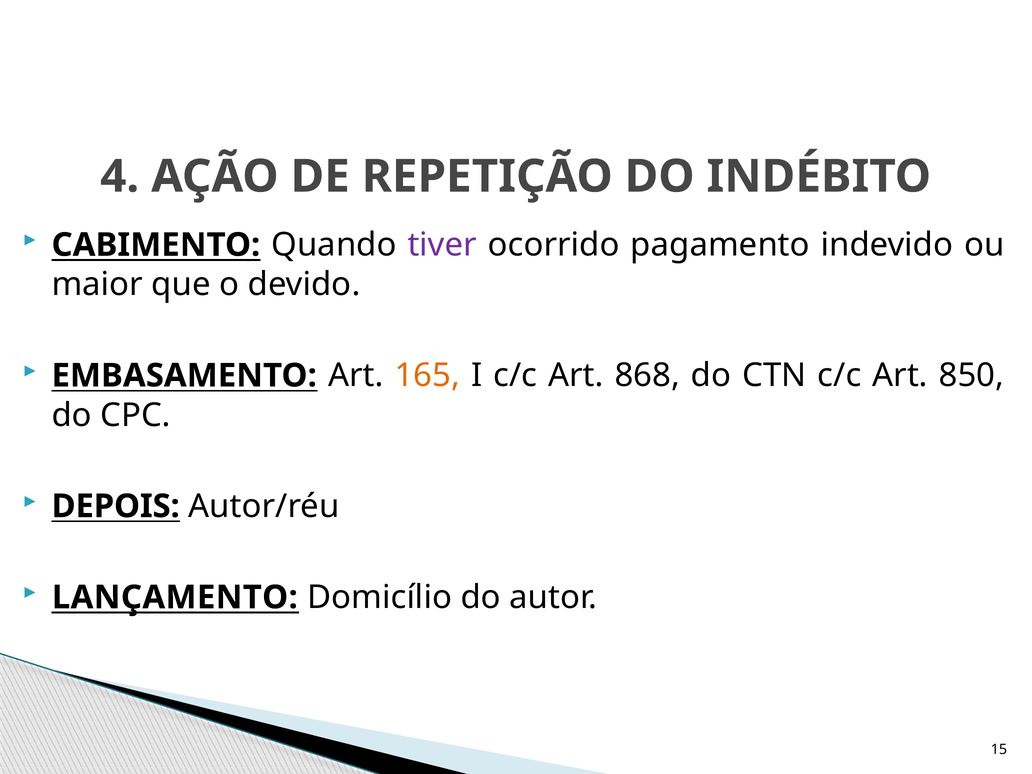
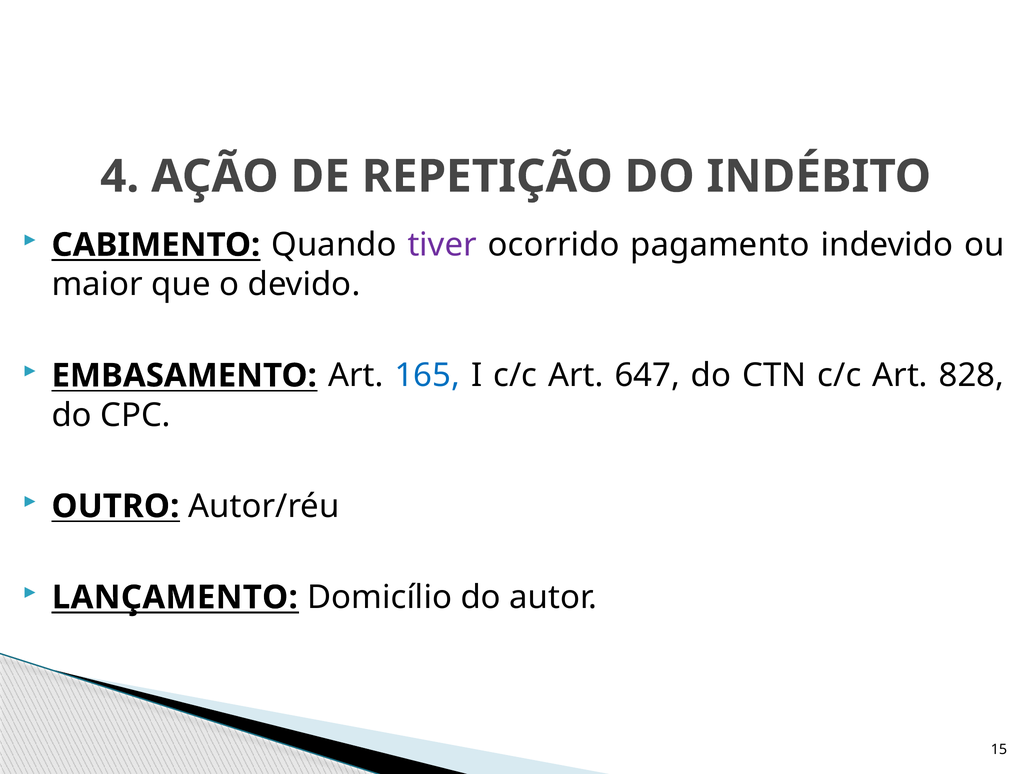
165 colour: orange -> blue (427, 376)
868: 868 -> 647 (647, 376)
850: 850 -> 828 (971, 376)
DEPOIS: DEPOIS -> OUTRO (115, 506)
